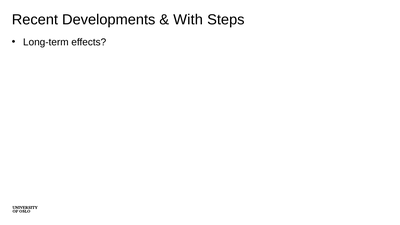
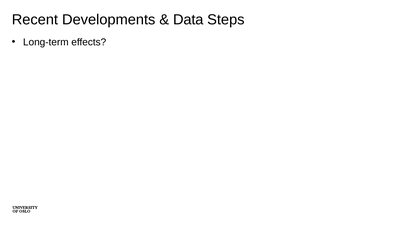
With: With -> Data (188, 20)
